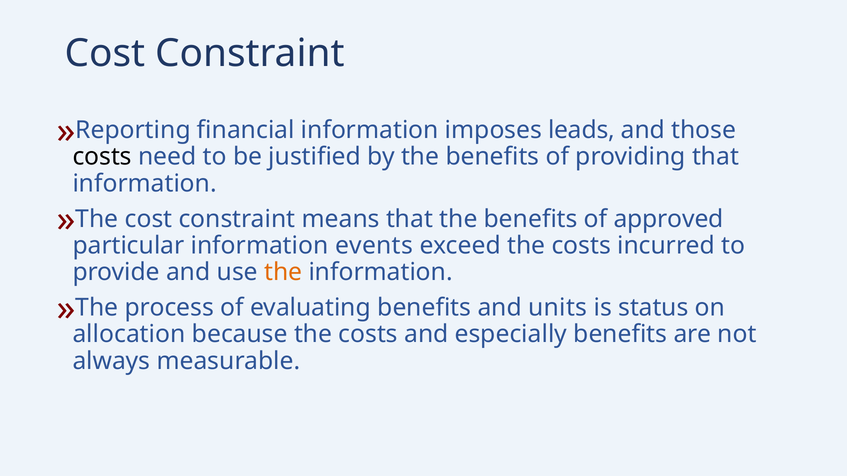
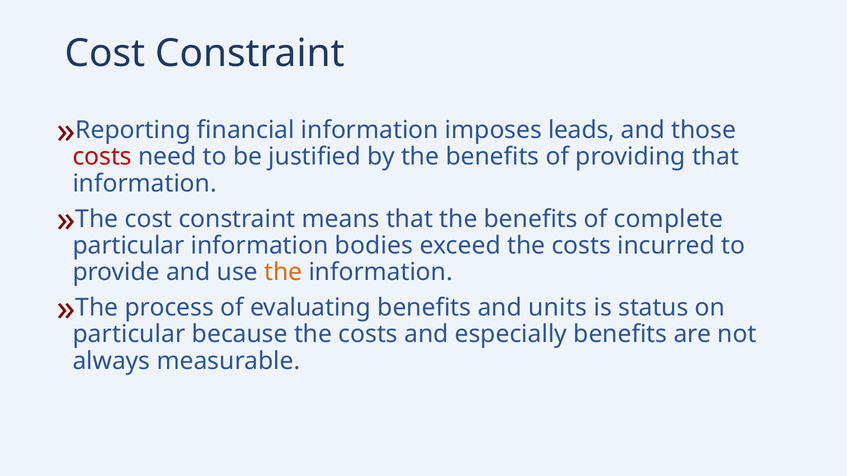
costs colour: black -> red (102, 157)
approved: approved -> complete (668, 219)
events: events -> bodies (374, 246)
allocation: allocation -> particular (129, 335)
